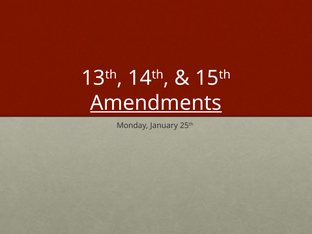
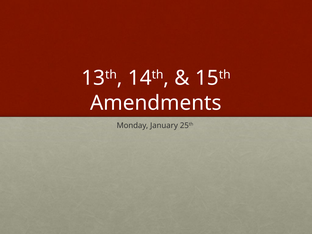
Amendments underline: present -> none (156, 103)
